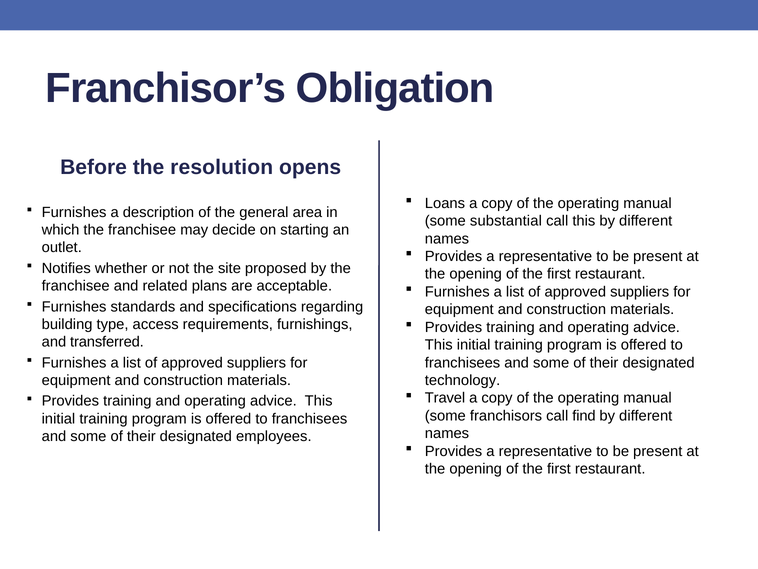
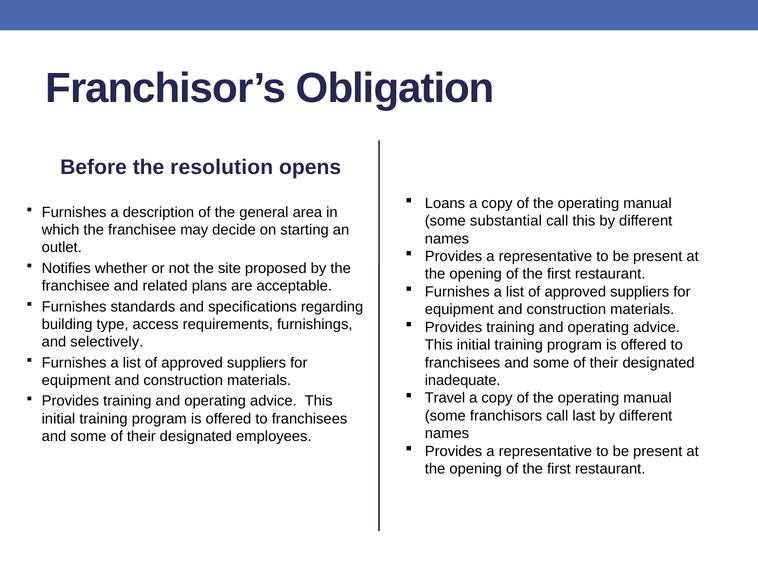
transferred: transferred -> selectively (107, 342)
technology: technology -> inadequate (463, 380)
find: find -> last (584, 415)
